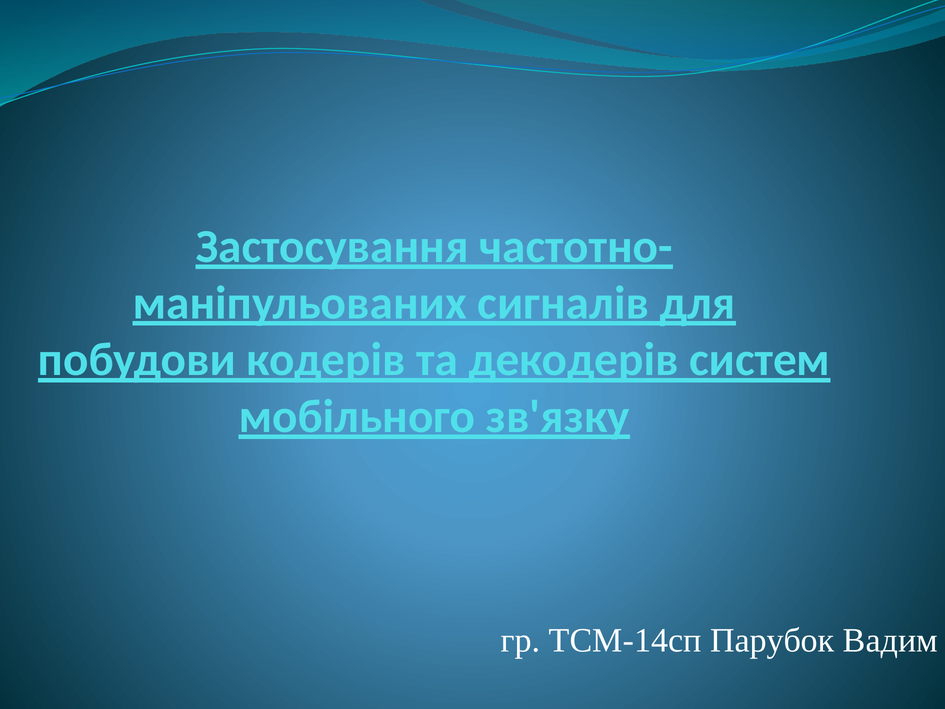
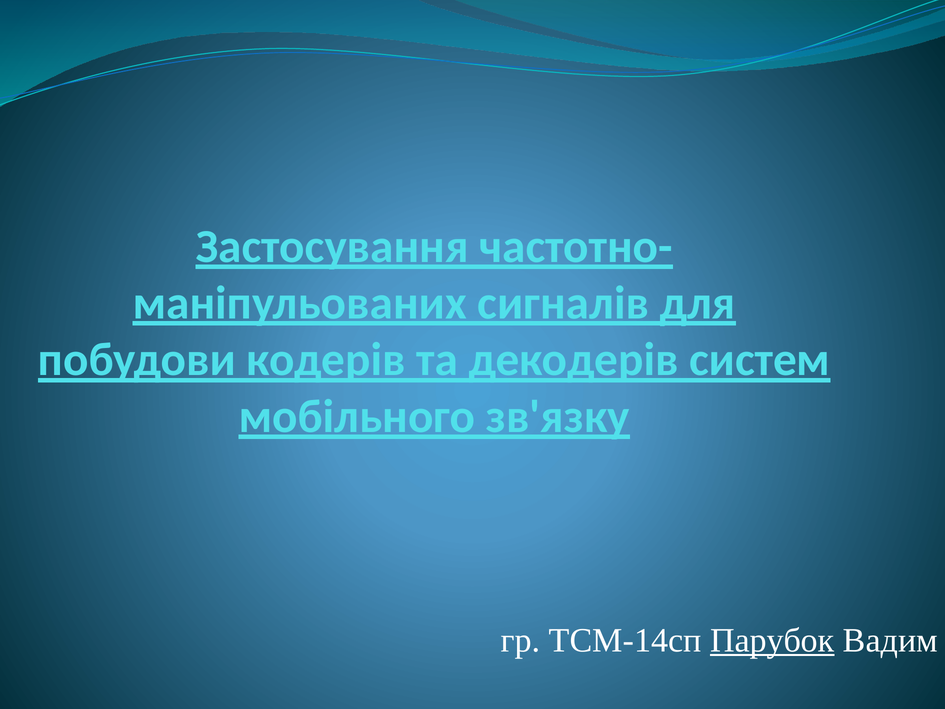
Парубок underline: none -> present (772, 640)
